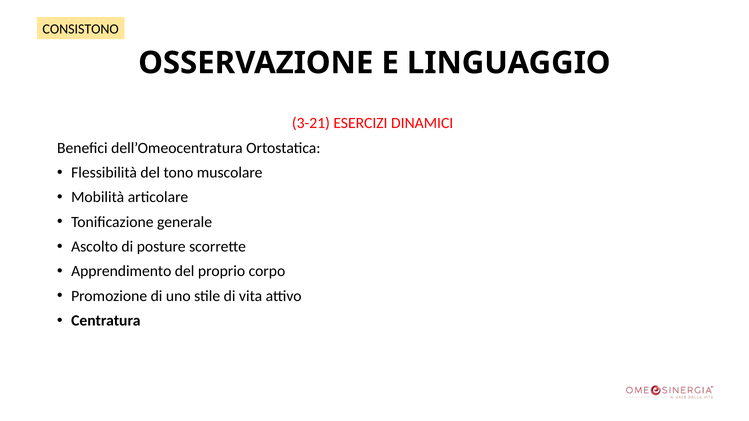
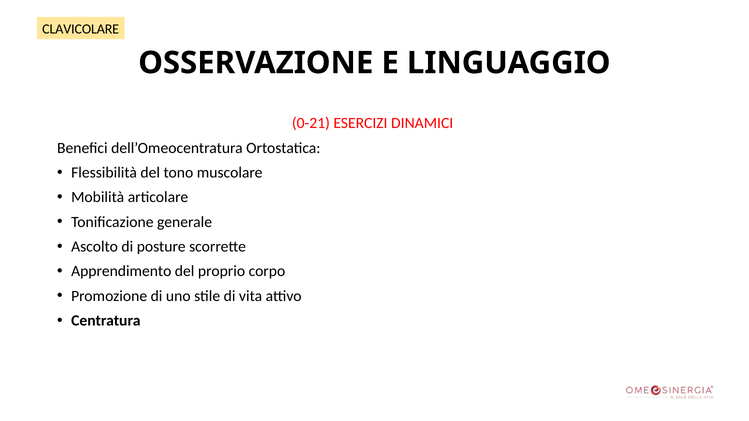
CONSISTONO: CONSISTONO -> CLAVICOLARE (81, 29)
3-21: 3-21 -> 0-21 (311, 123)
